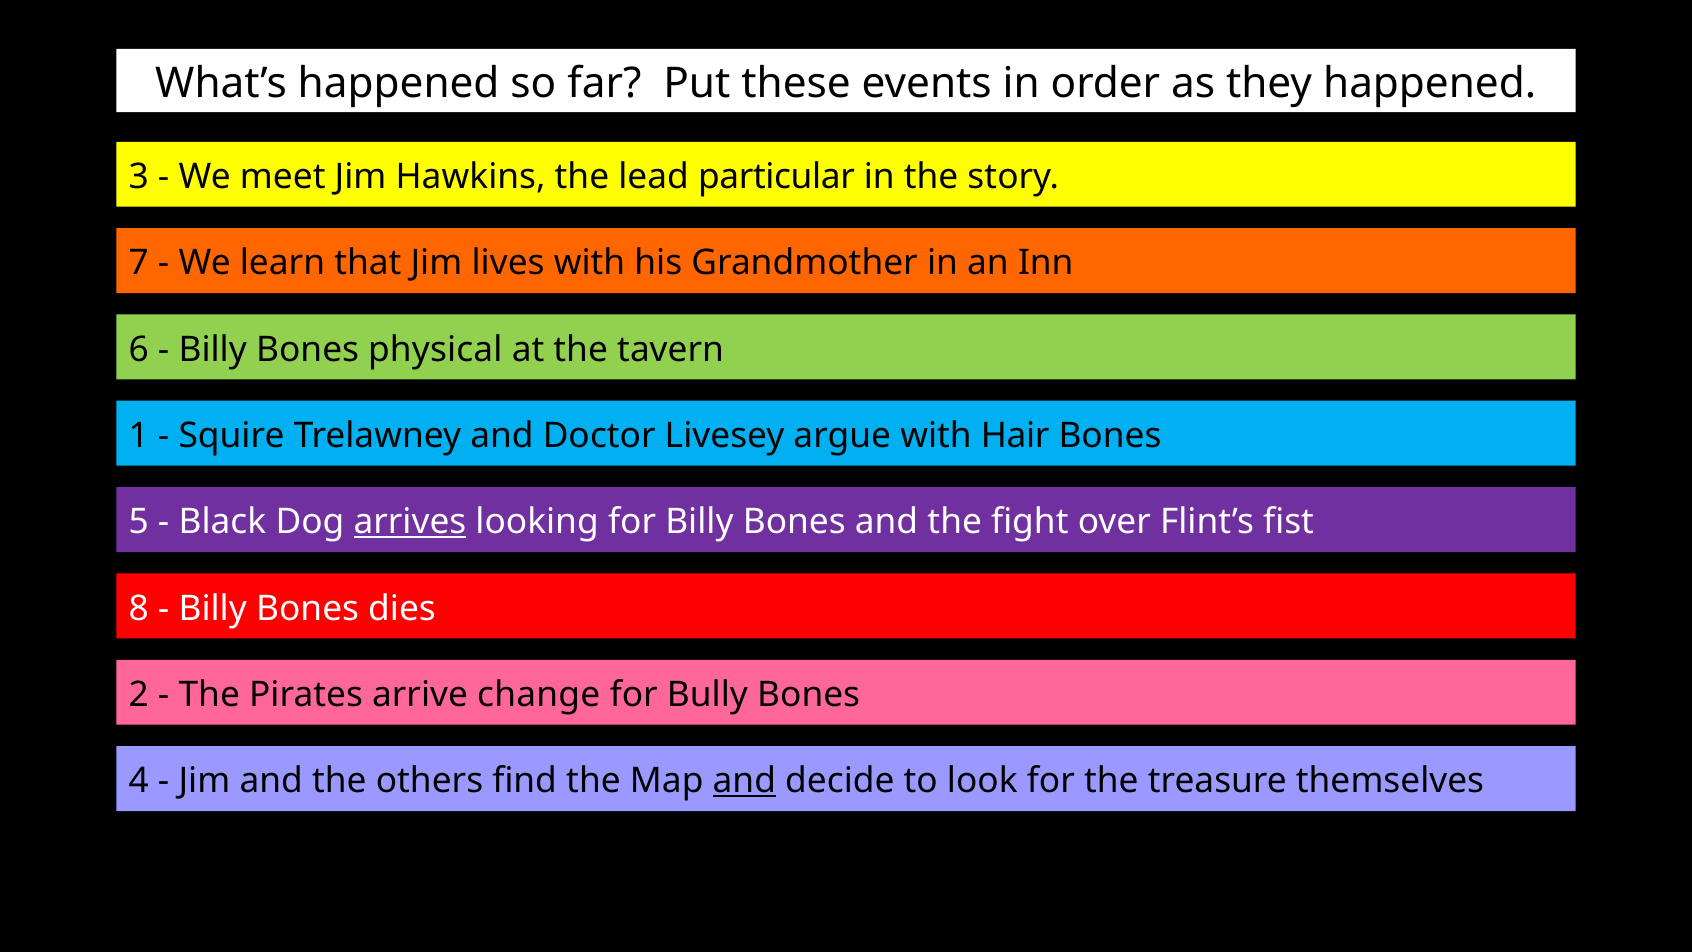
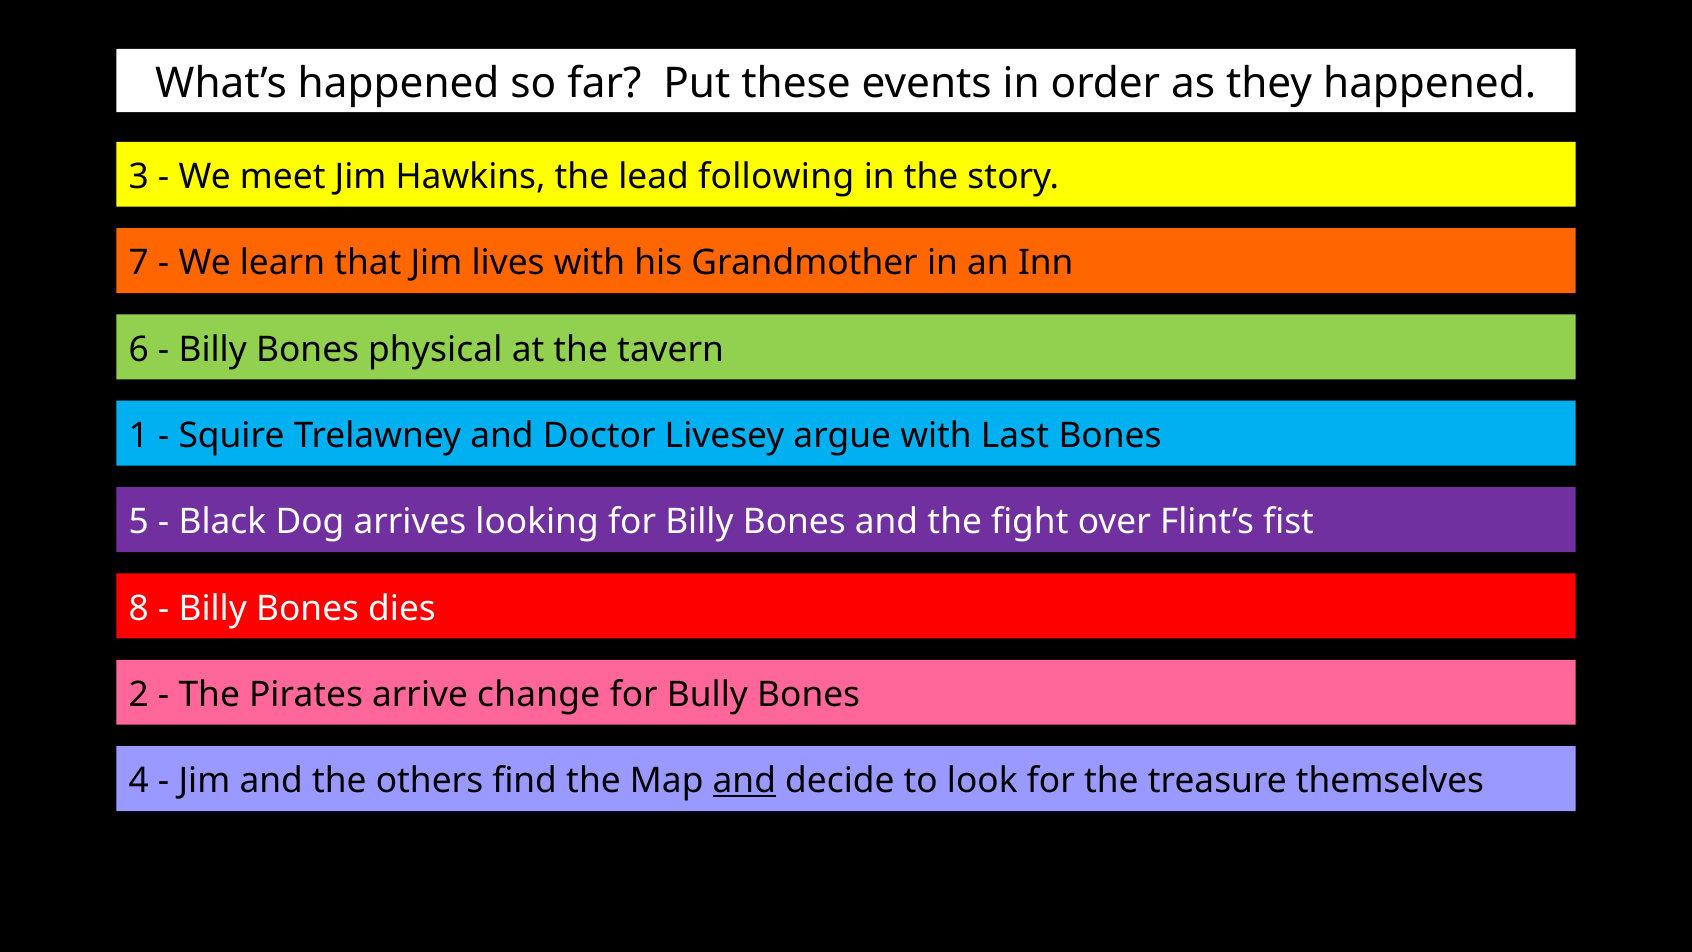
particular: particular -> following (776, 177)
Hair: Hair -> Last (1015, 436)
arrives underline: present -> none (410, 522)
